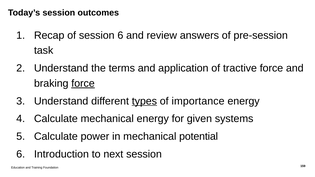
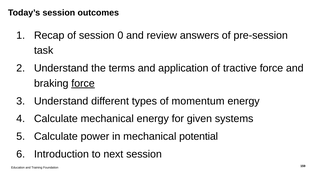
session 6: 6 -> 0 (120, 35)
types underline: present -> none (144, 101)
importance: importance -> momentum (198, 101)
